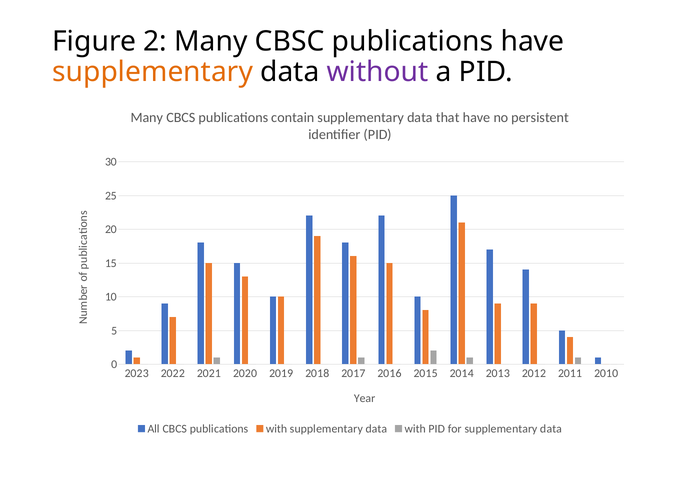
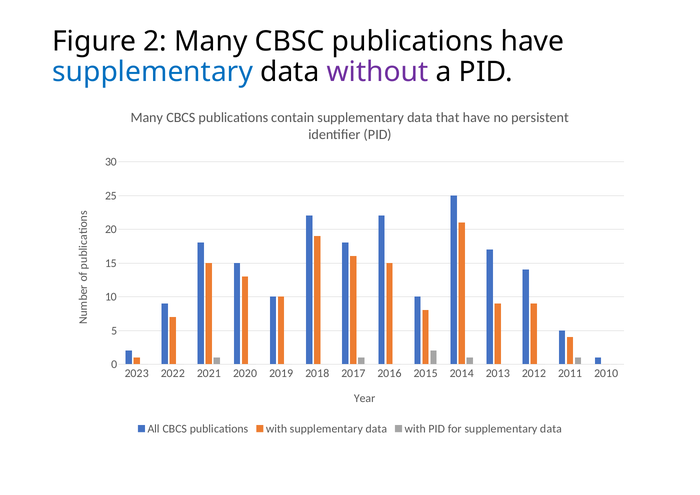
supplementary colour: orange -> blue (153, 72)
